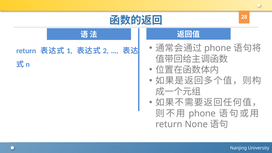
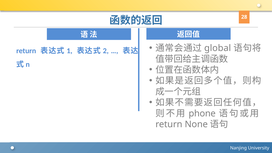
phone: phone -> global (218, 48)
